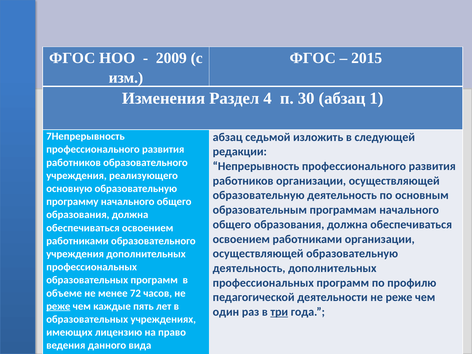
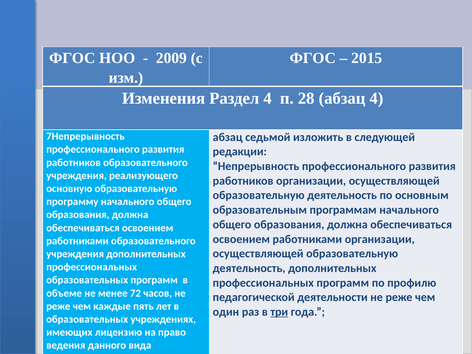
30: 30 -> 28 (306, 98)
абзац 1: 1 -> 4 (376, 98)
реже underline: present -> none (58, 306)
